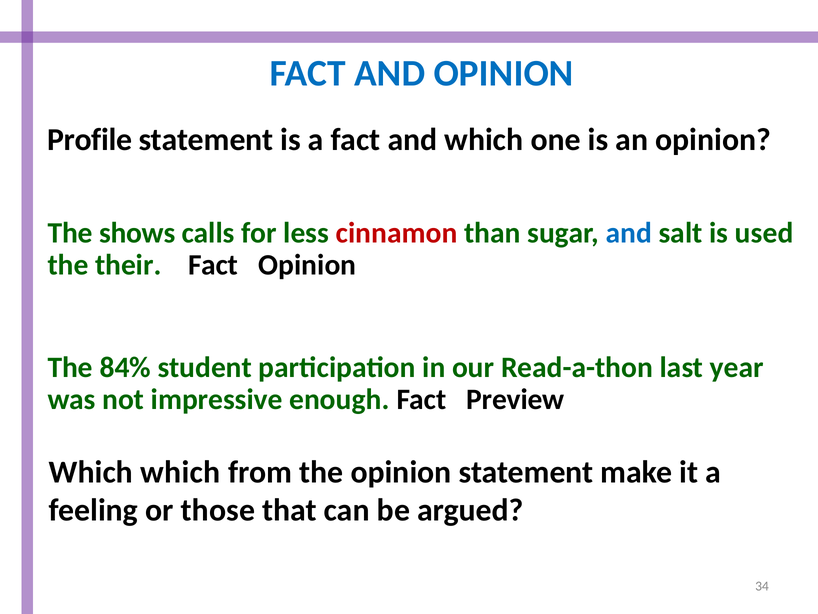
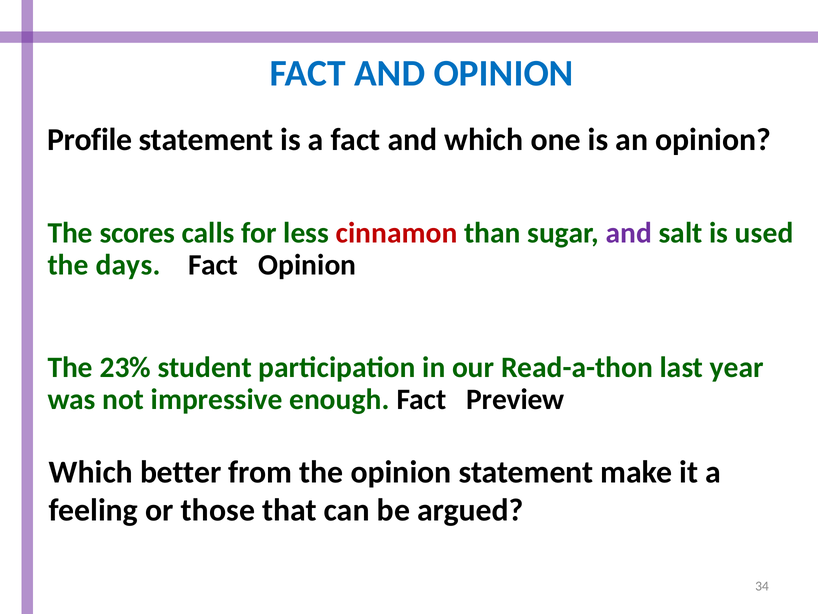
shows: shows -> scores (137, 233)
and colour: blue -> purple (629, 233)
their: their -> days (128, 265)
84%: 84% -> 23% (125, 367)
Which which: which -> better (181, 472)
